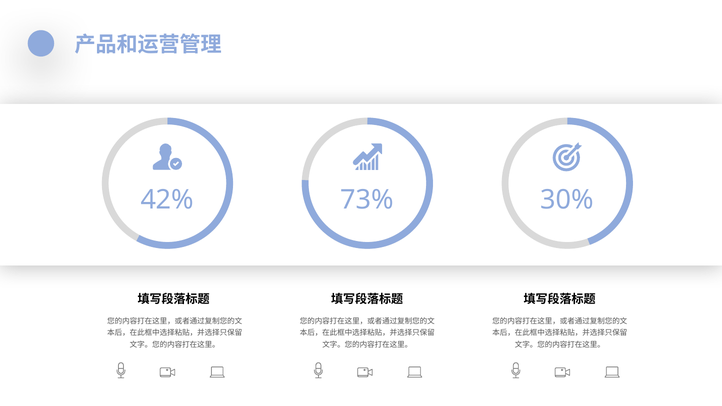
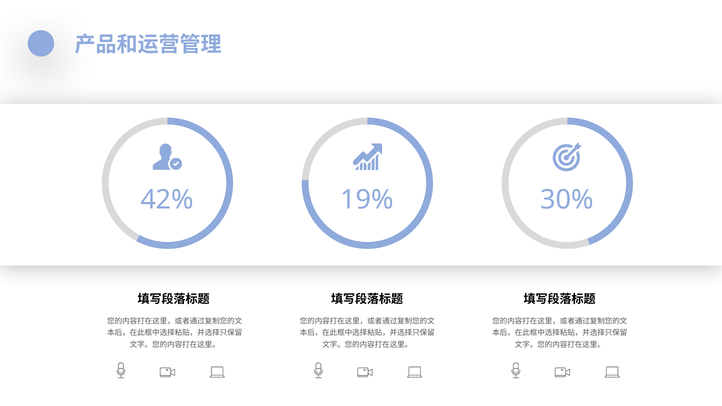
73%: 73% -> 19% (367, 200)
